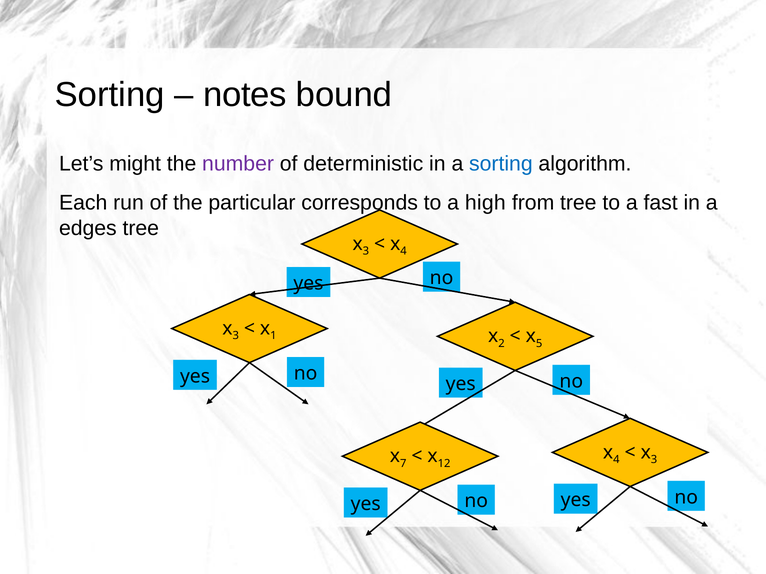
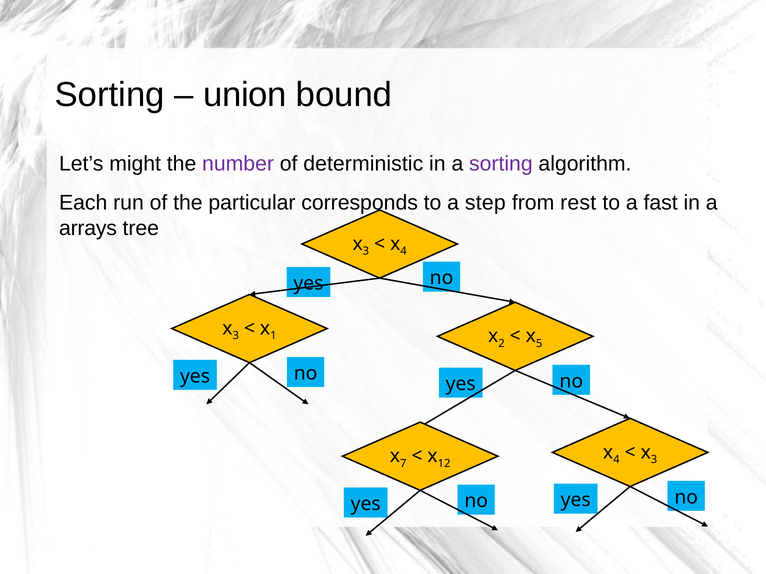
notes: notes -> union (245, 95)
sorting colour: blue -> purple (501, 164)
high: high -> step (485, 203)
from tree: tree -> rest (578, 203)
edges: edges -> arrays (88, 229)
